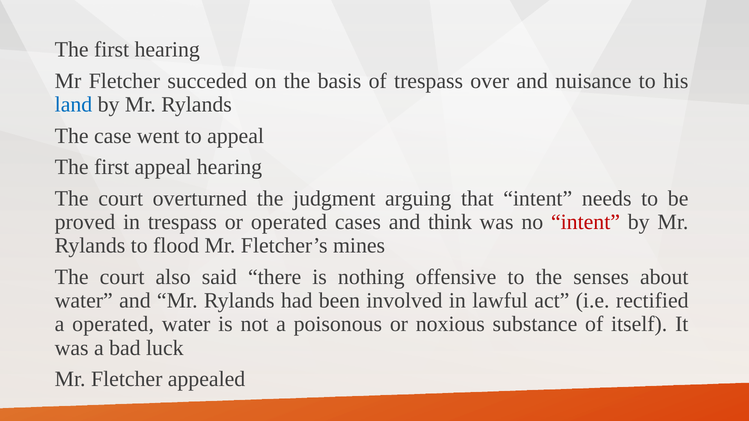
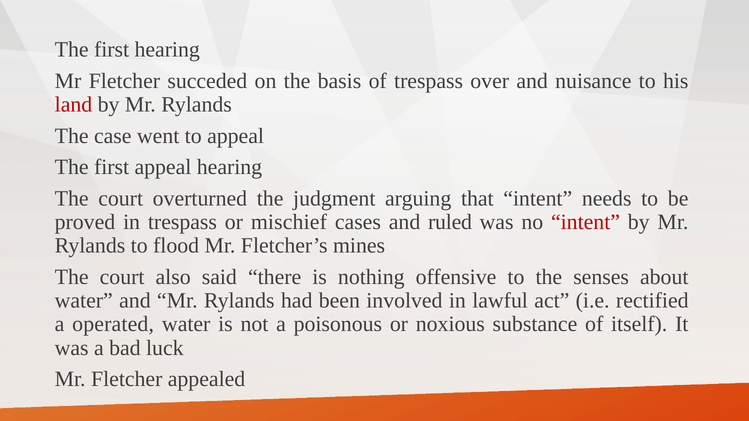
land colour: blue -> red (73, 104)
or operated: operated -> mischief (289, 222)
think: think -> ruled (450, 222)
